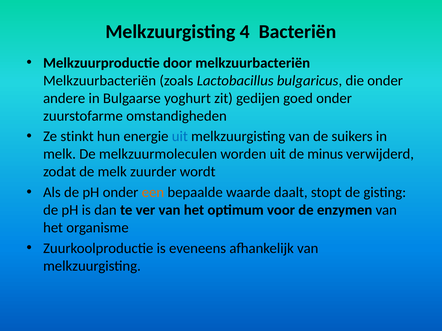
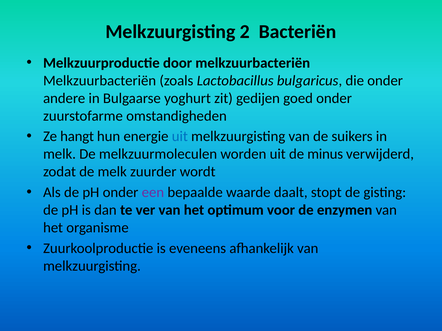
4: 4 -> 2 (245, 32)
stinkt: stinkt -> hangt (77, 137)
een colour: orange -> purple (153, 193)
